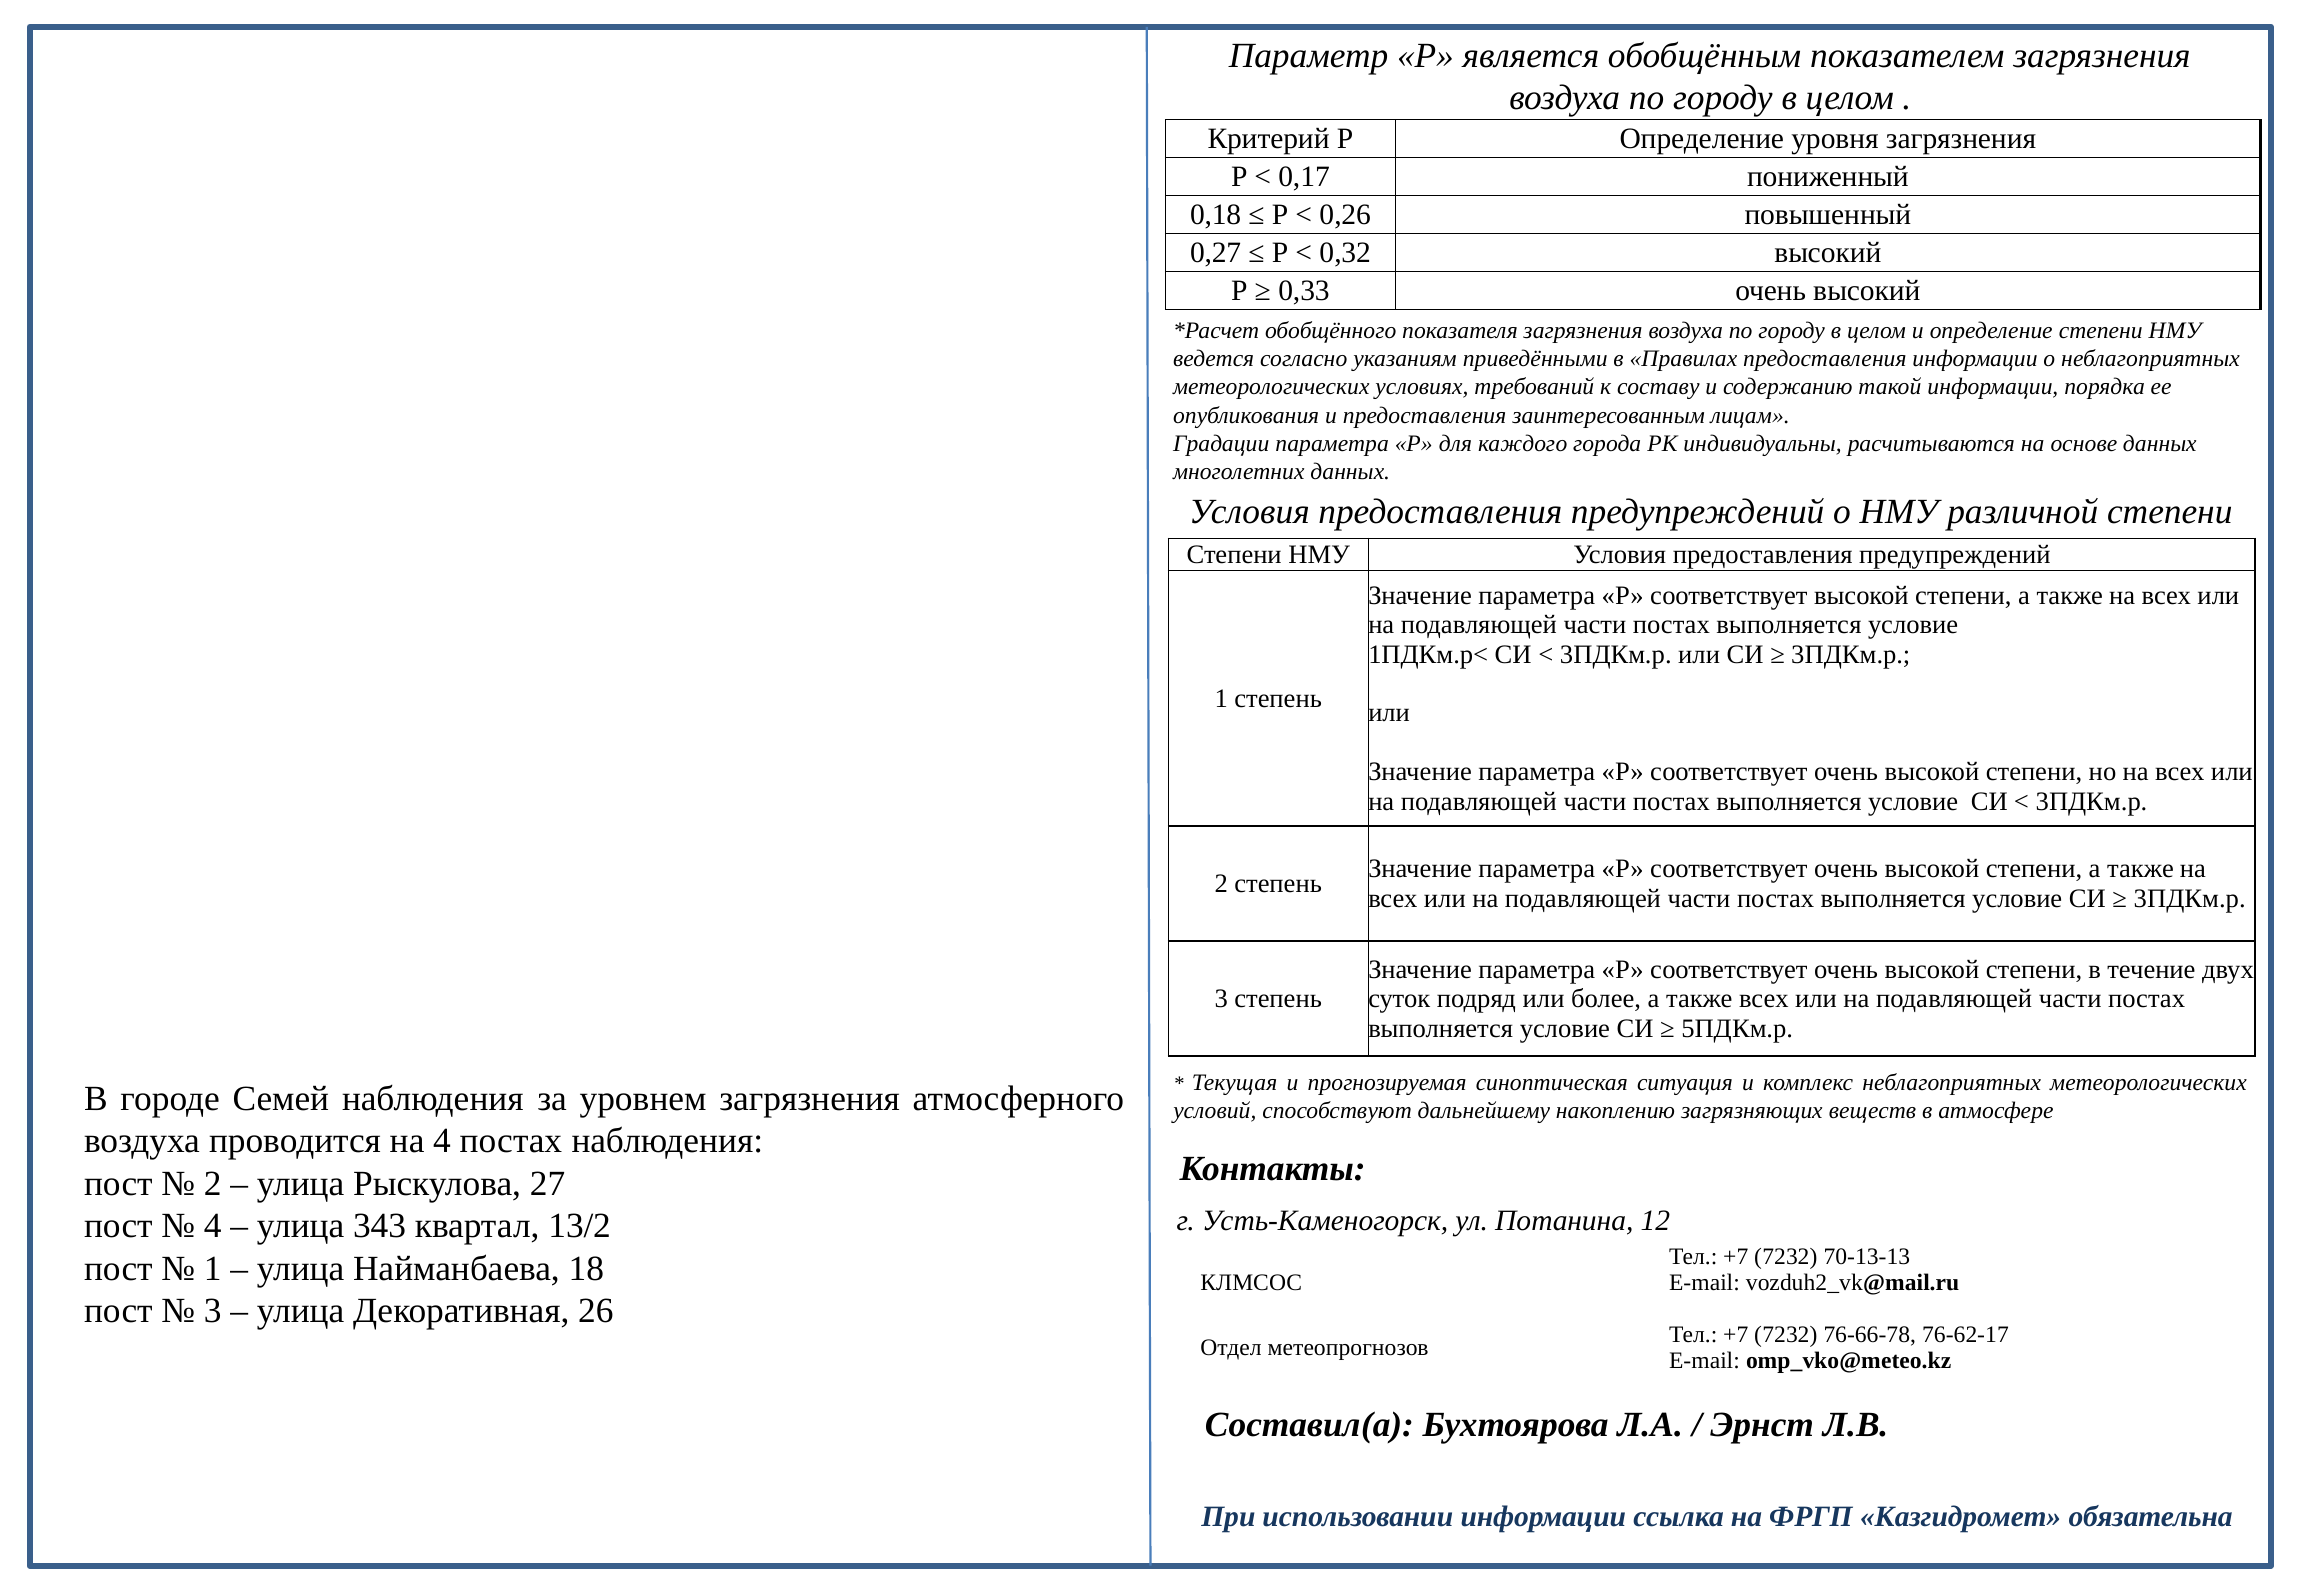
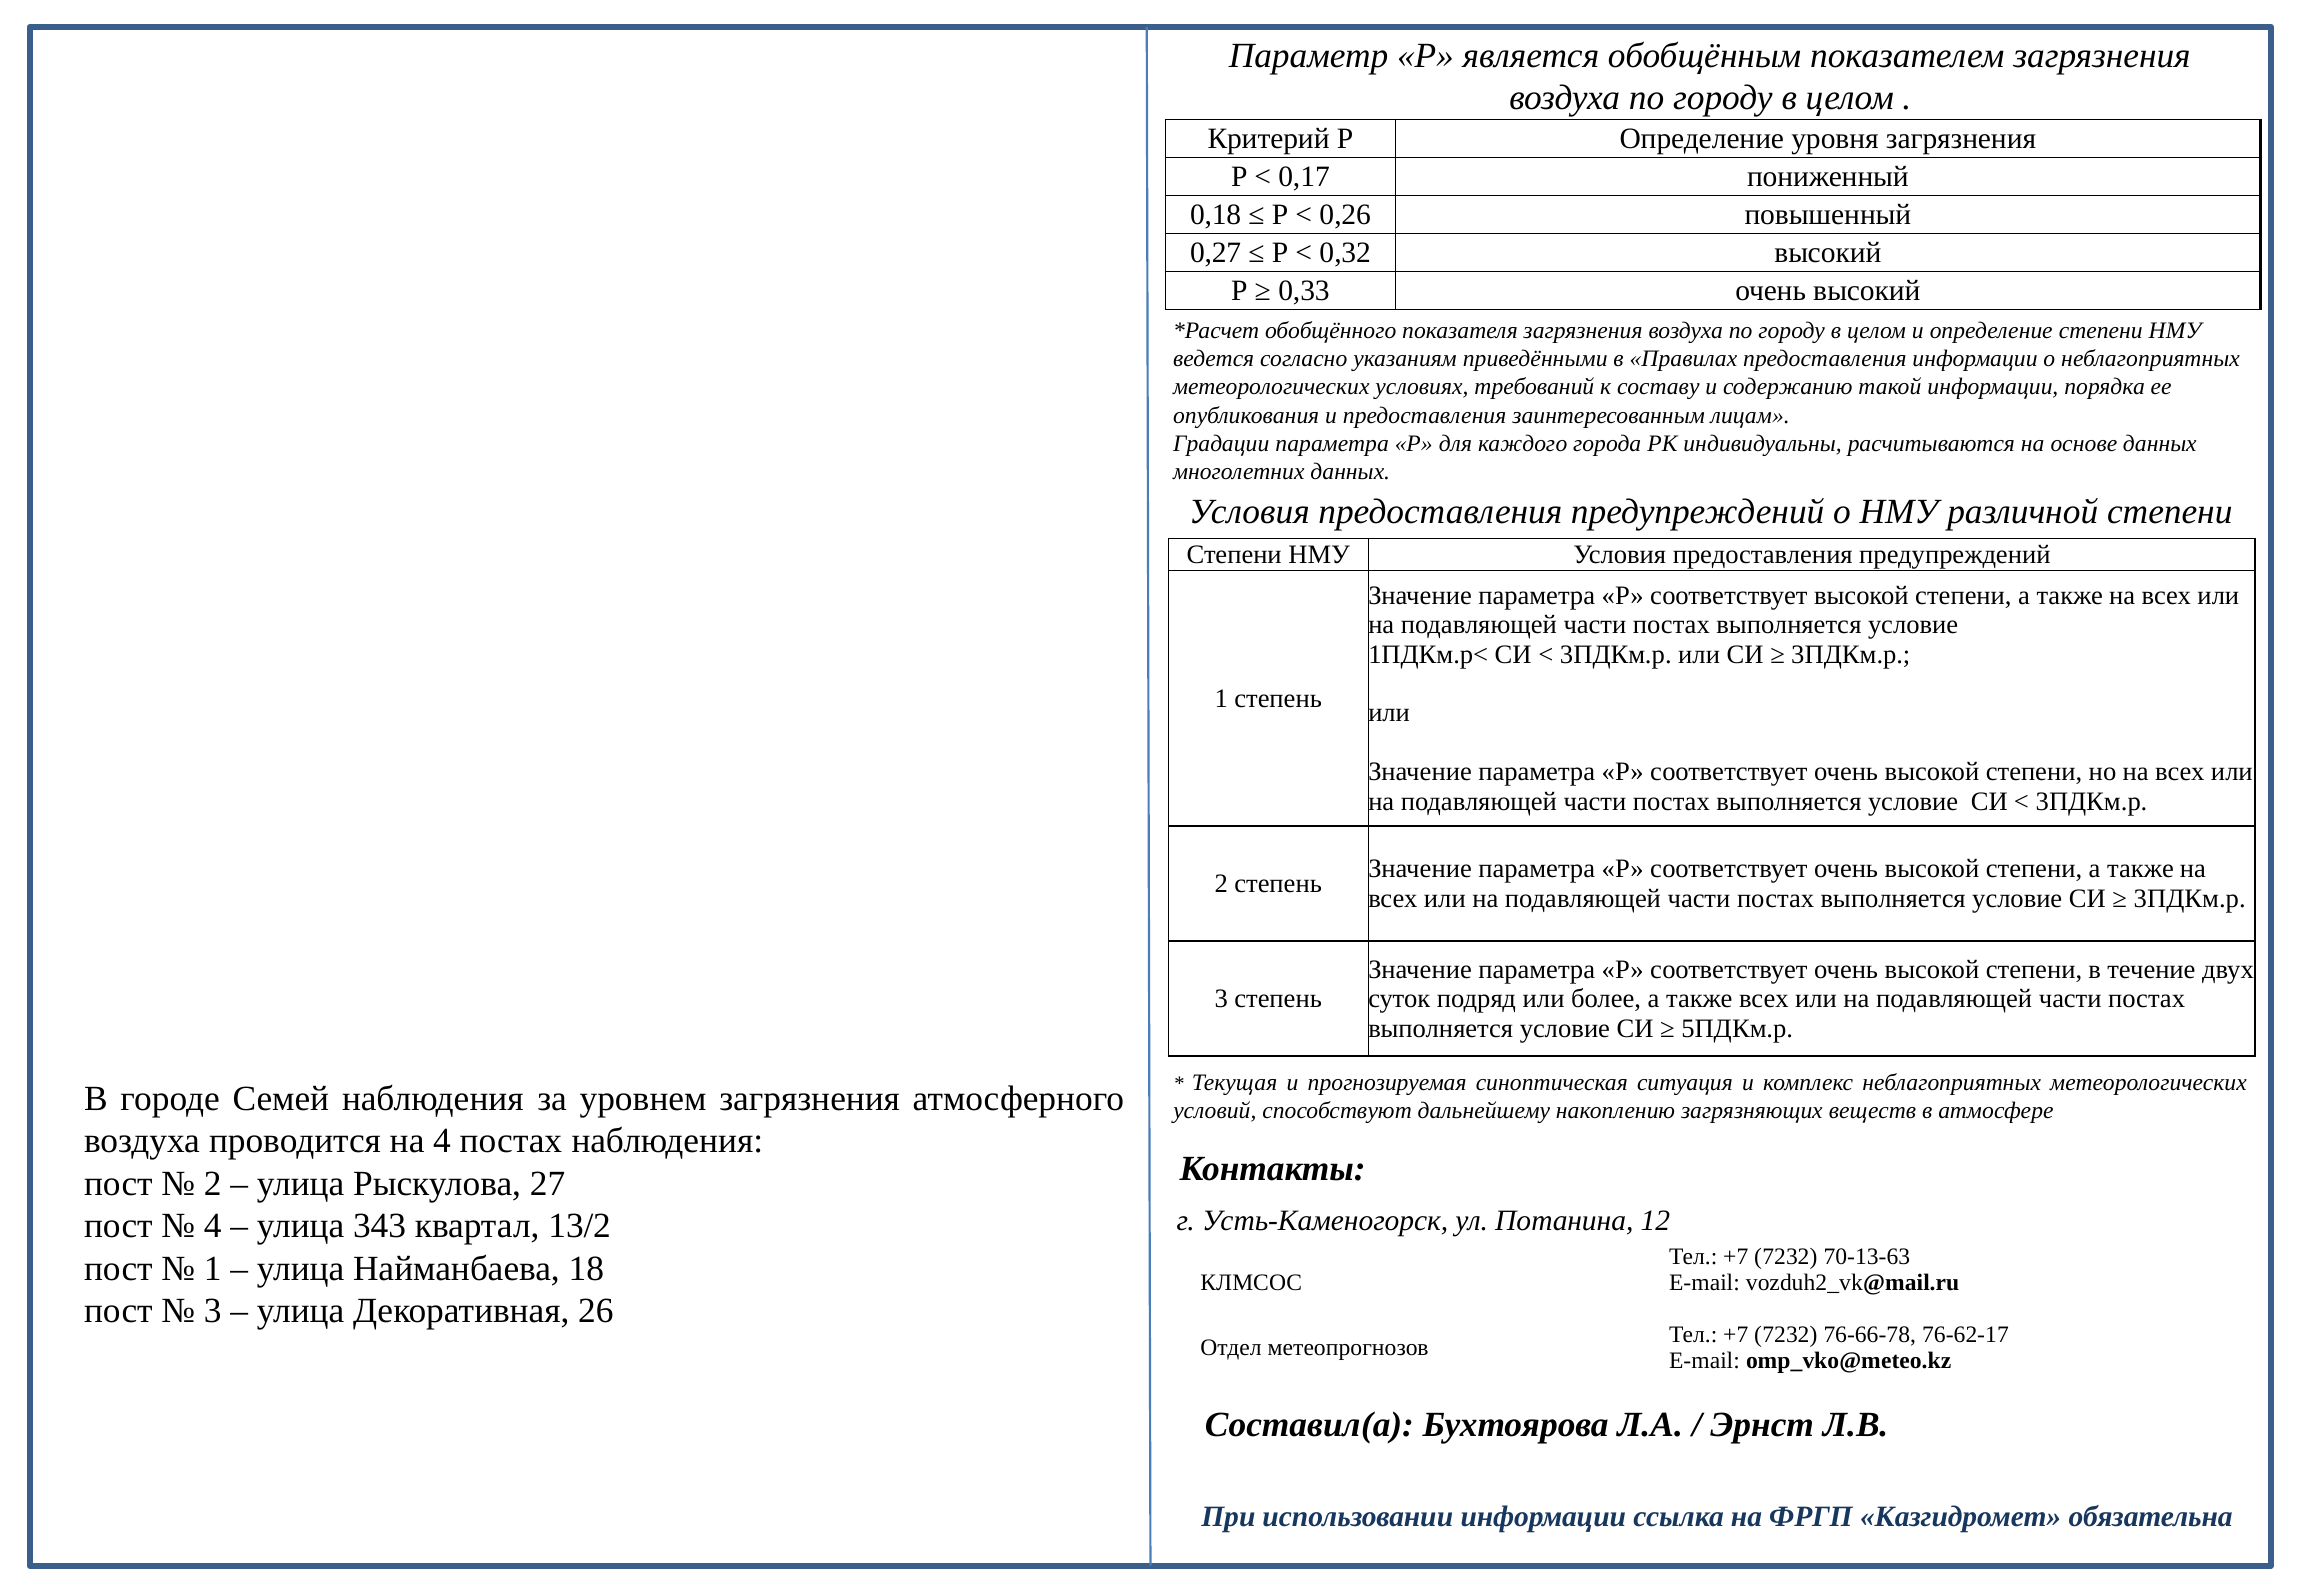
70-13-13: 70-13-13 -> 70-13-63 (1867, 1257)
